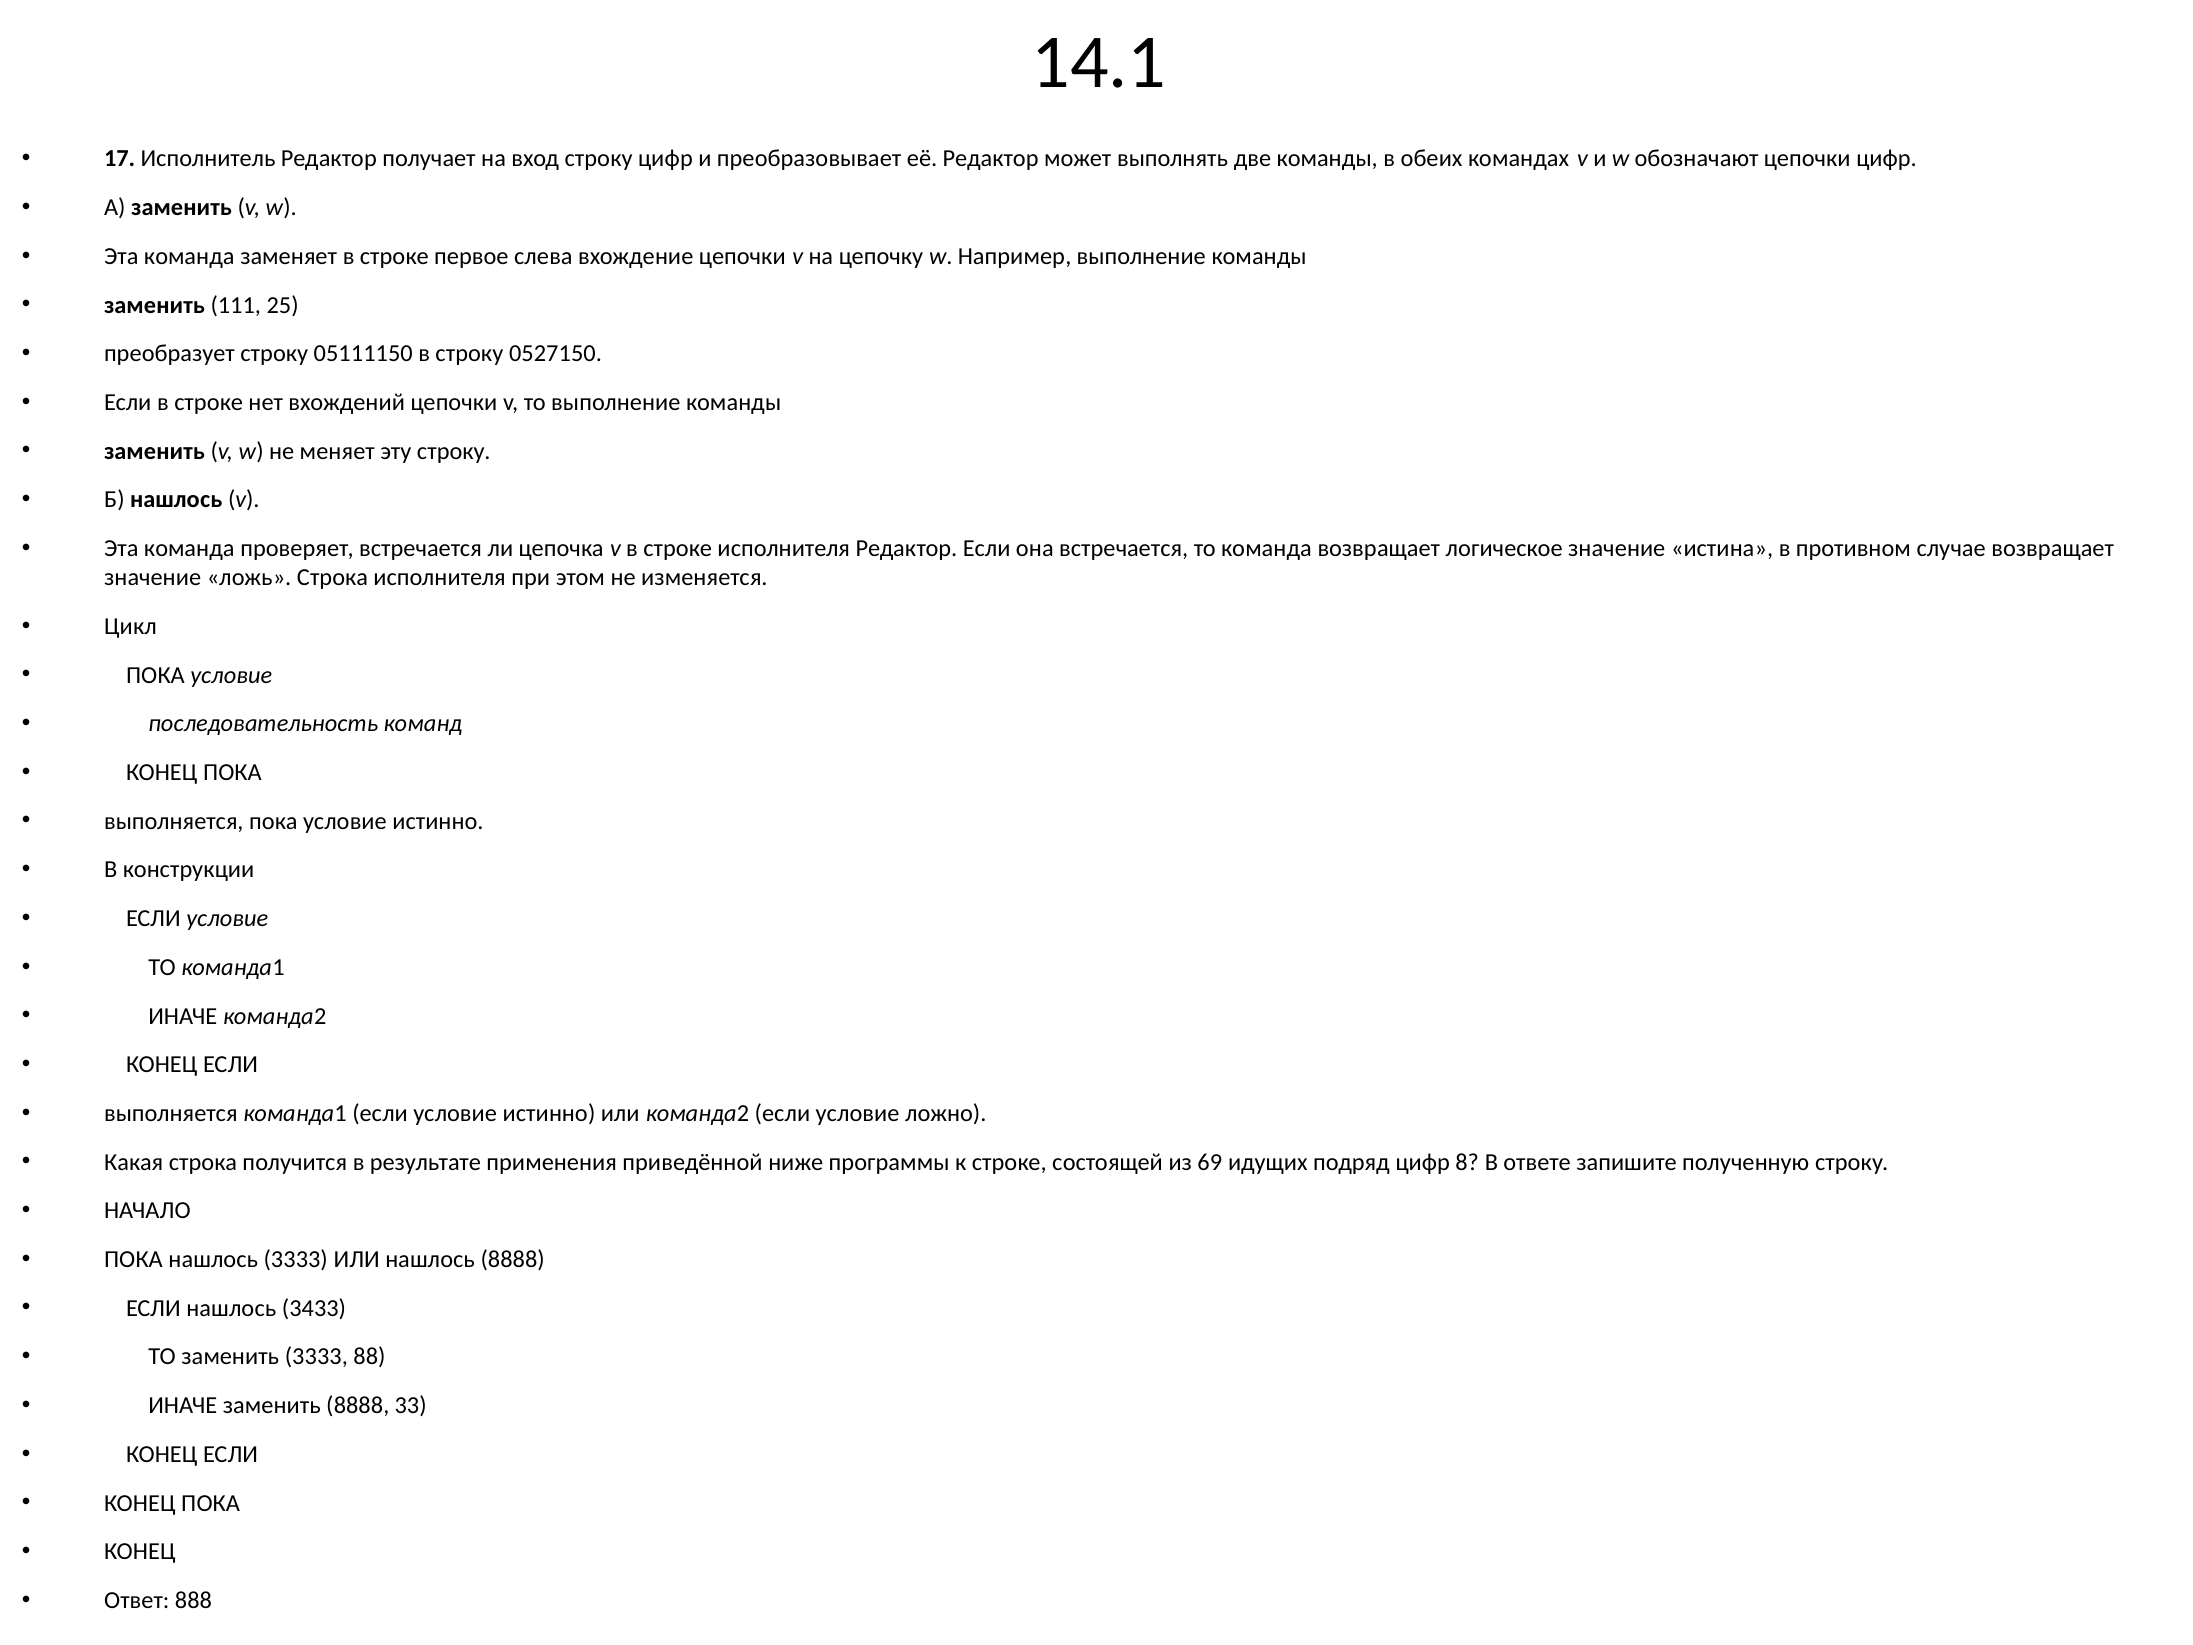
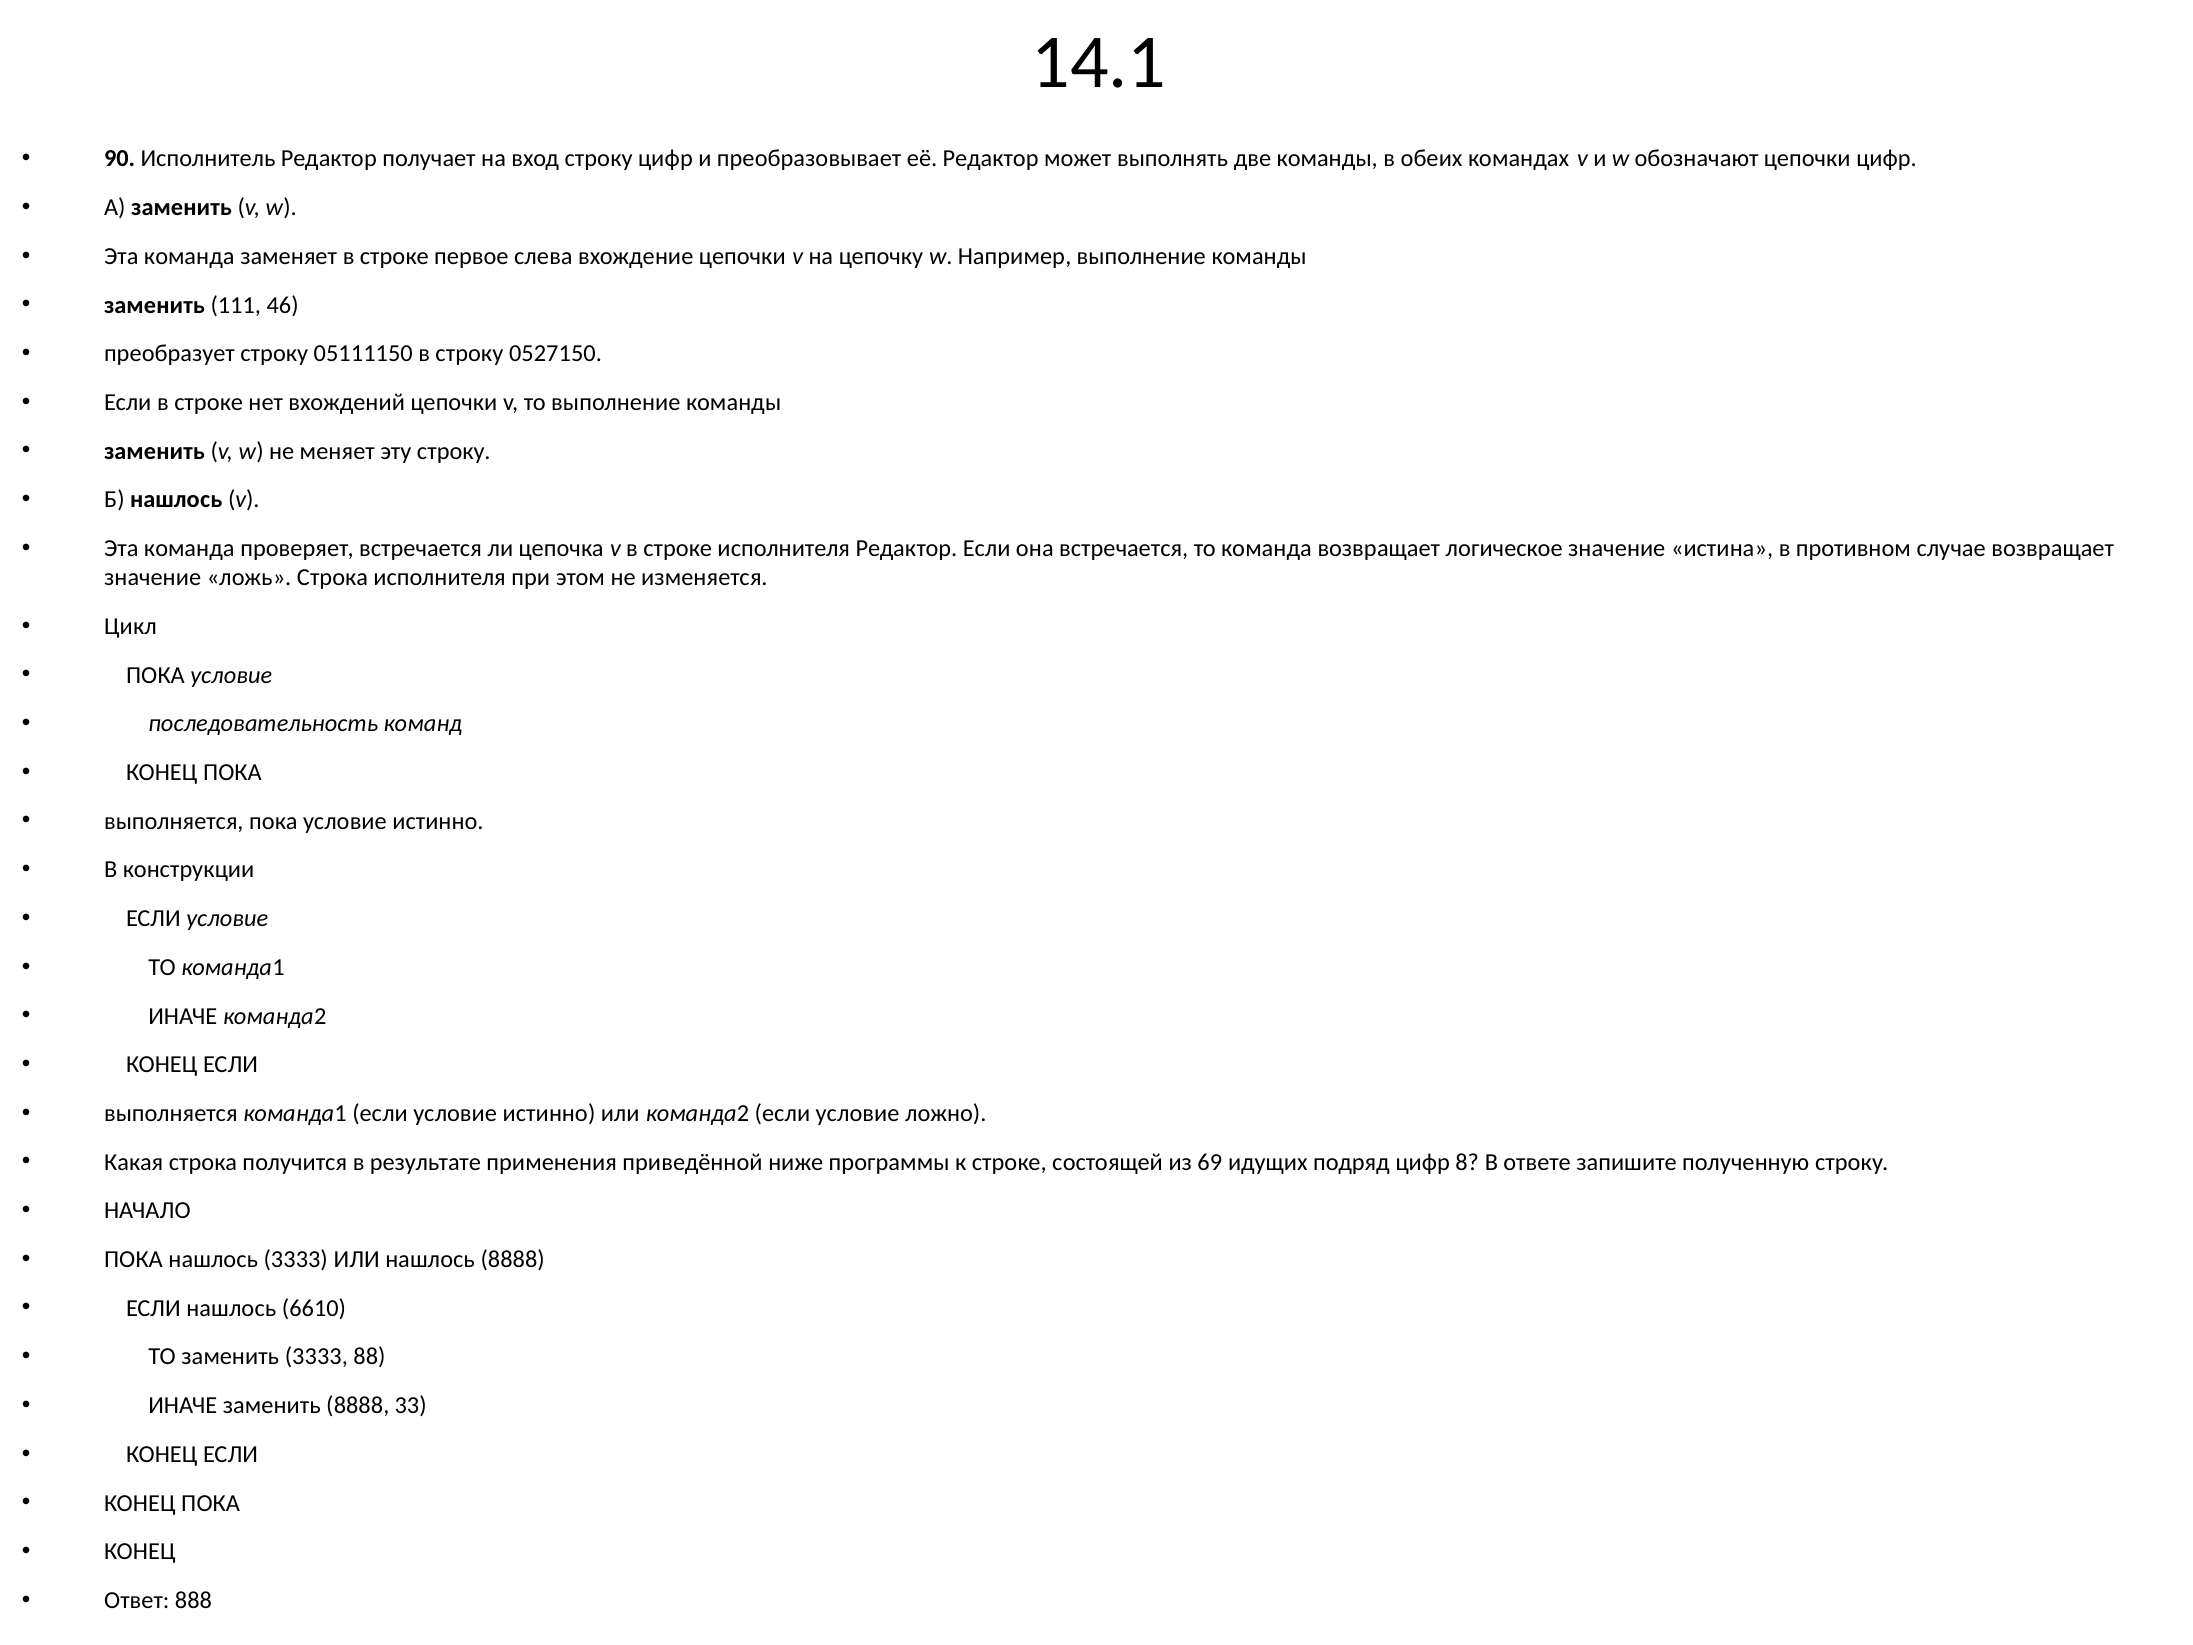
17: 17 -> 90 (120, 159)
25: 25 -> 46 (283, 305)
3433: 3433 -> 6610 (314, 1308)
